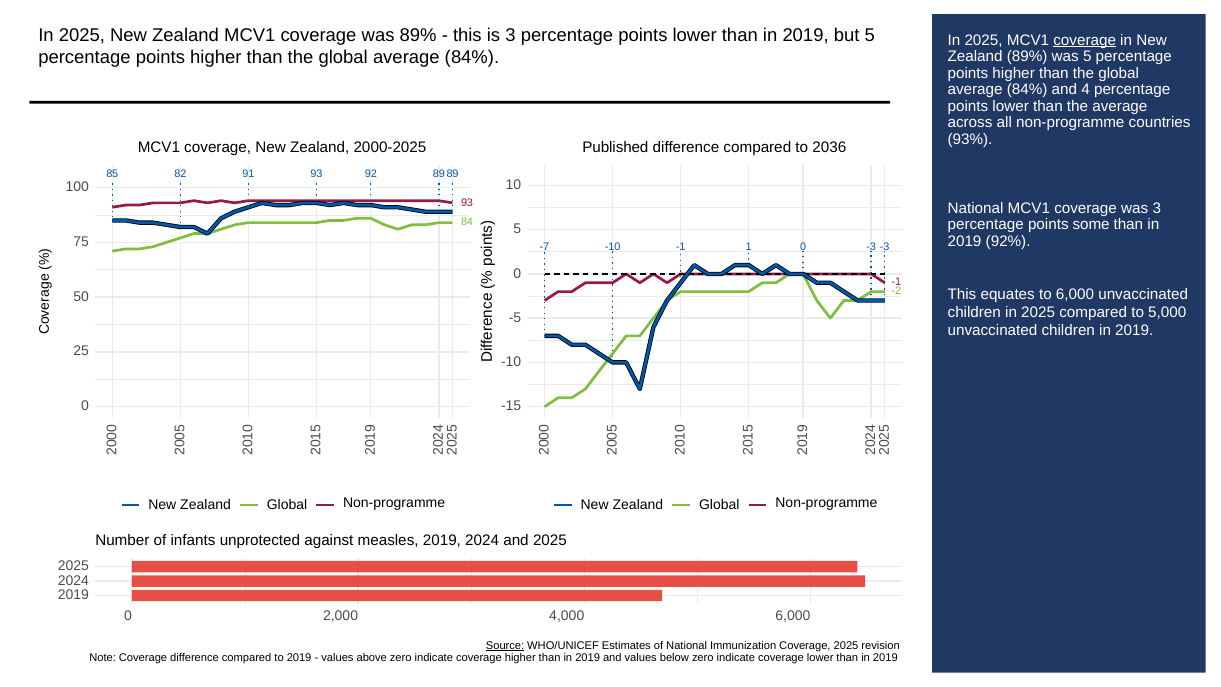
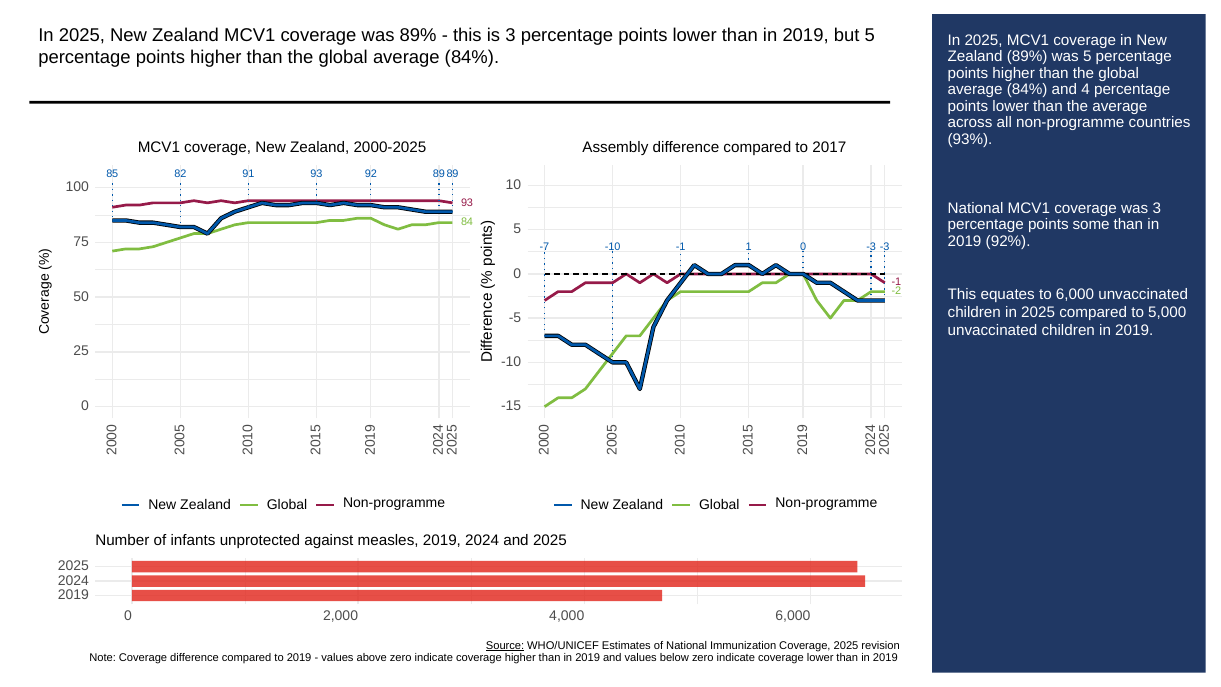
coverage underline: present -> none (1085, 40)
Published: Published -> Assembly (615, 147)
2036: 2036 -> 2017 (829, 147)
